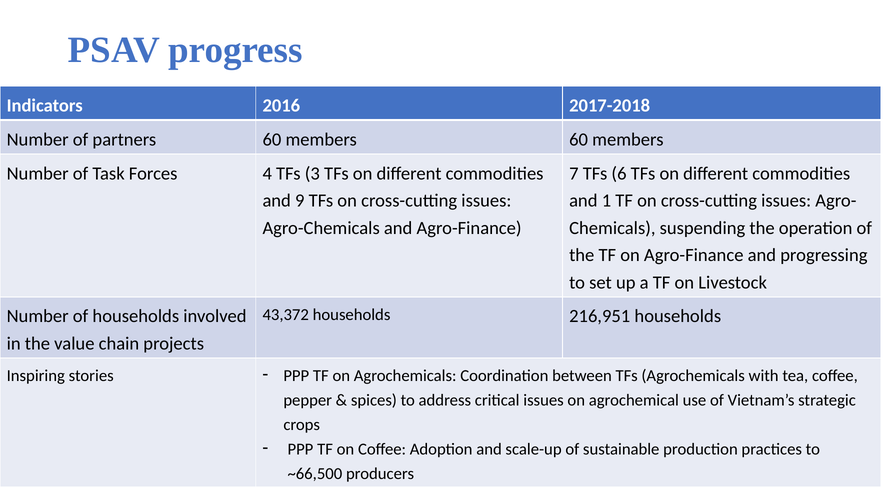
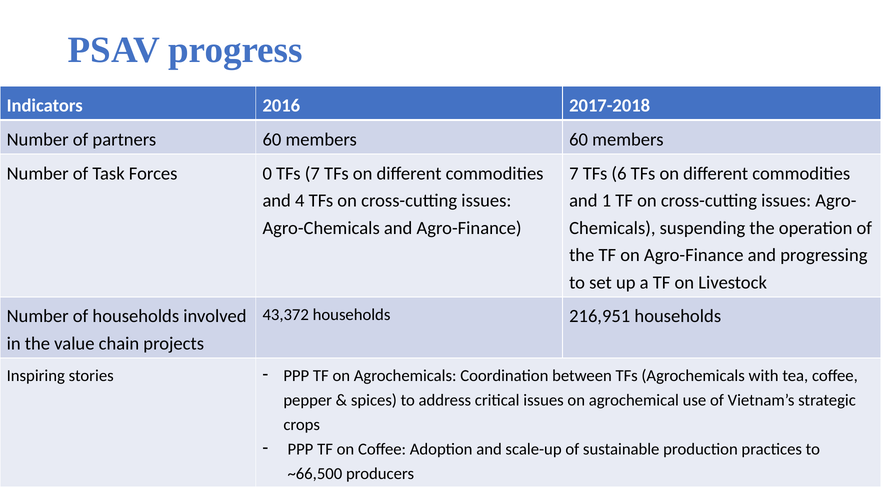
4: 4 -> 0 (267, 173)
TFs 3: 3 -> 7 (312, 173)
9: 9 -> 4 (300, 200)
